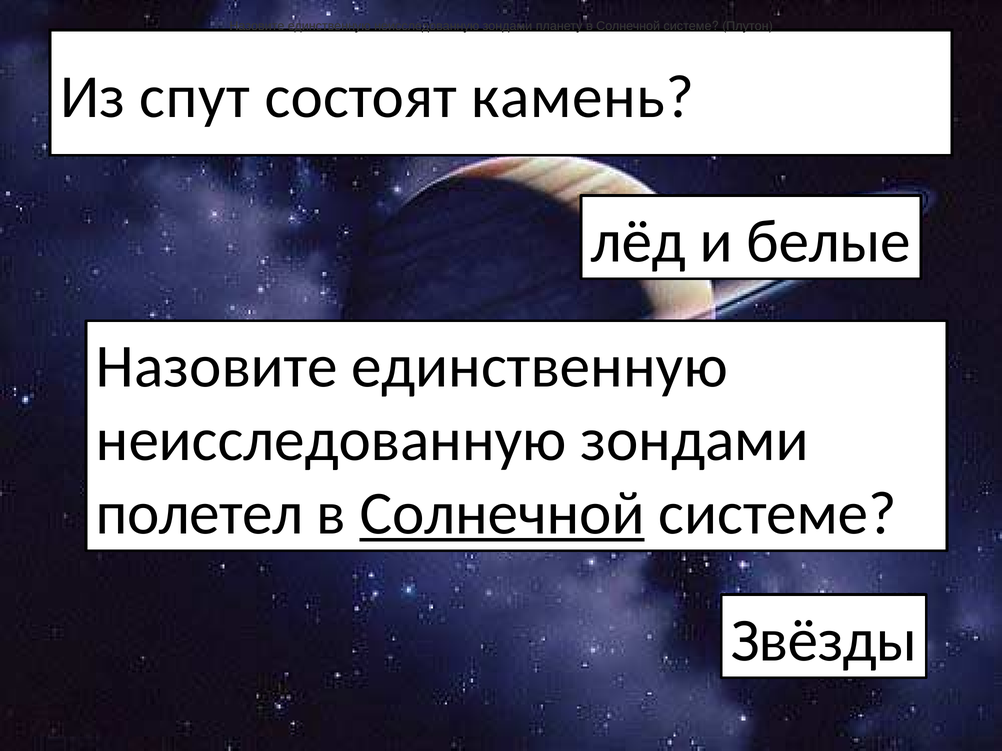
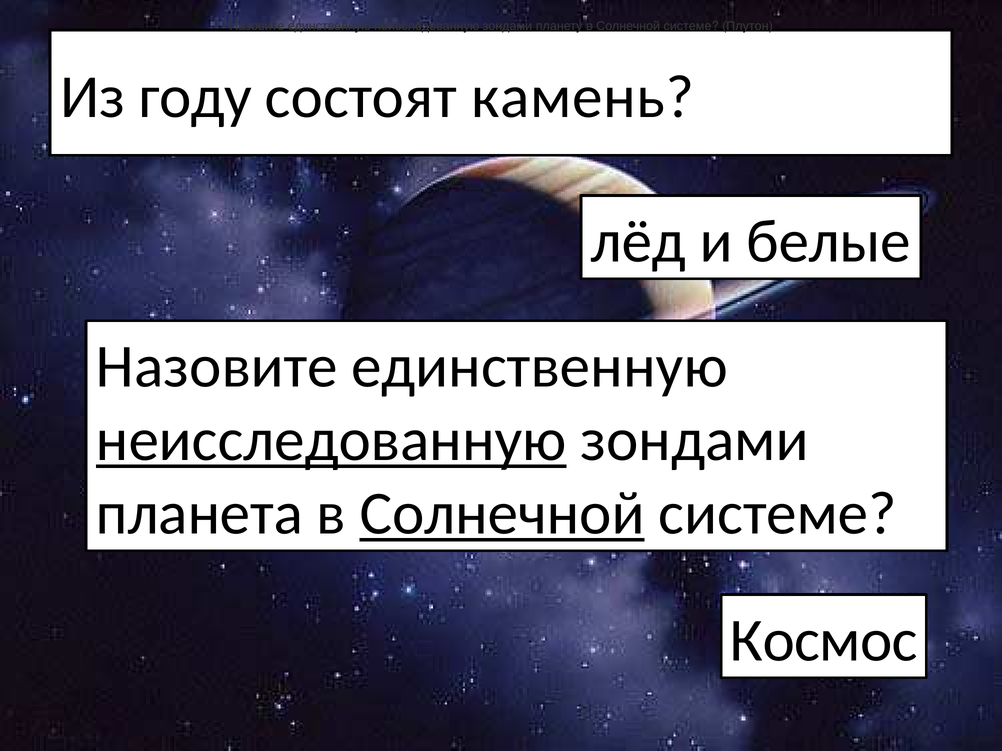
спут: спут -> году (195, 97)
неисследованную underline: none -> present (331, 440)
полетел: полетел -> планета (199, 514)
Звёзды: Звёзды -> Космос (824, 641)
